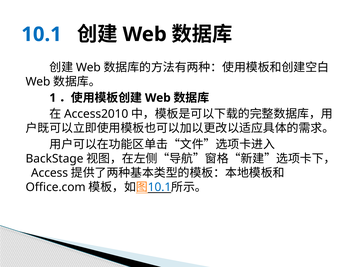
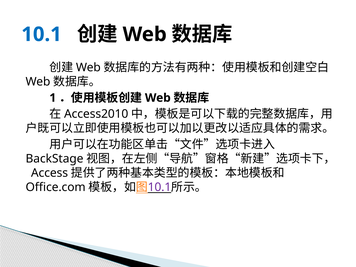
10.1 colour: blue -> purple (160, 187)
